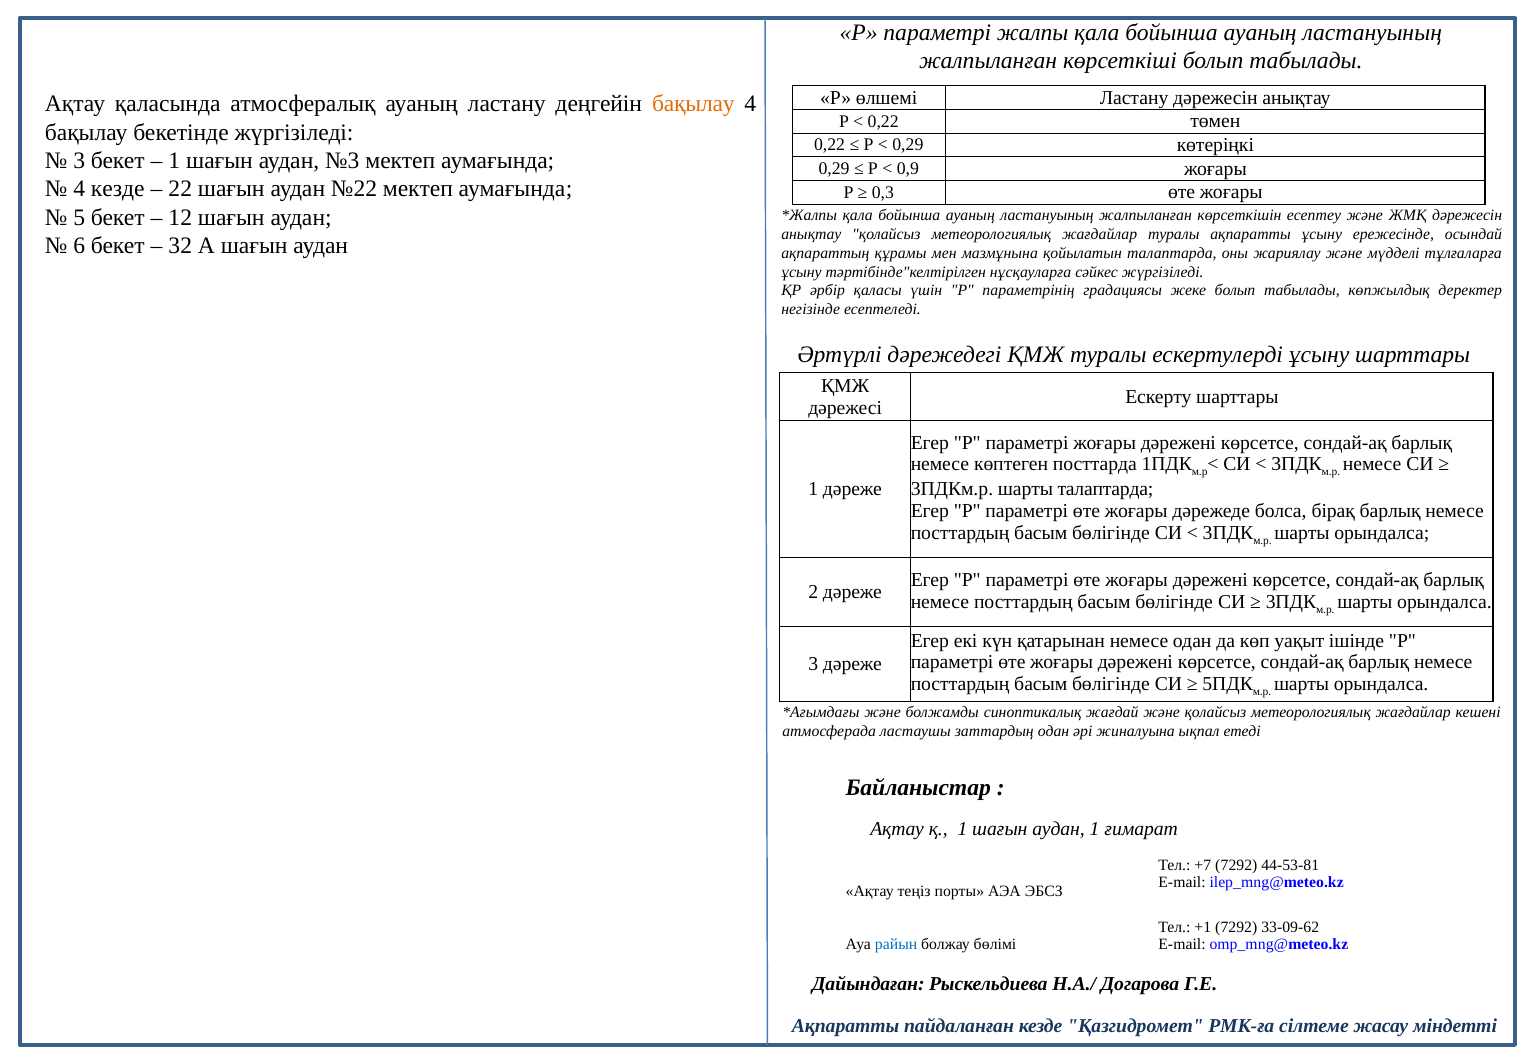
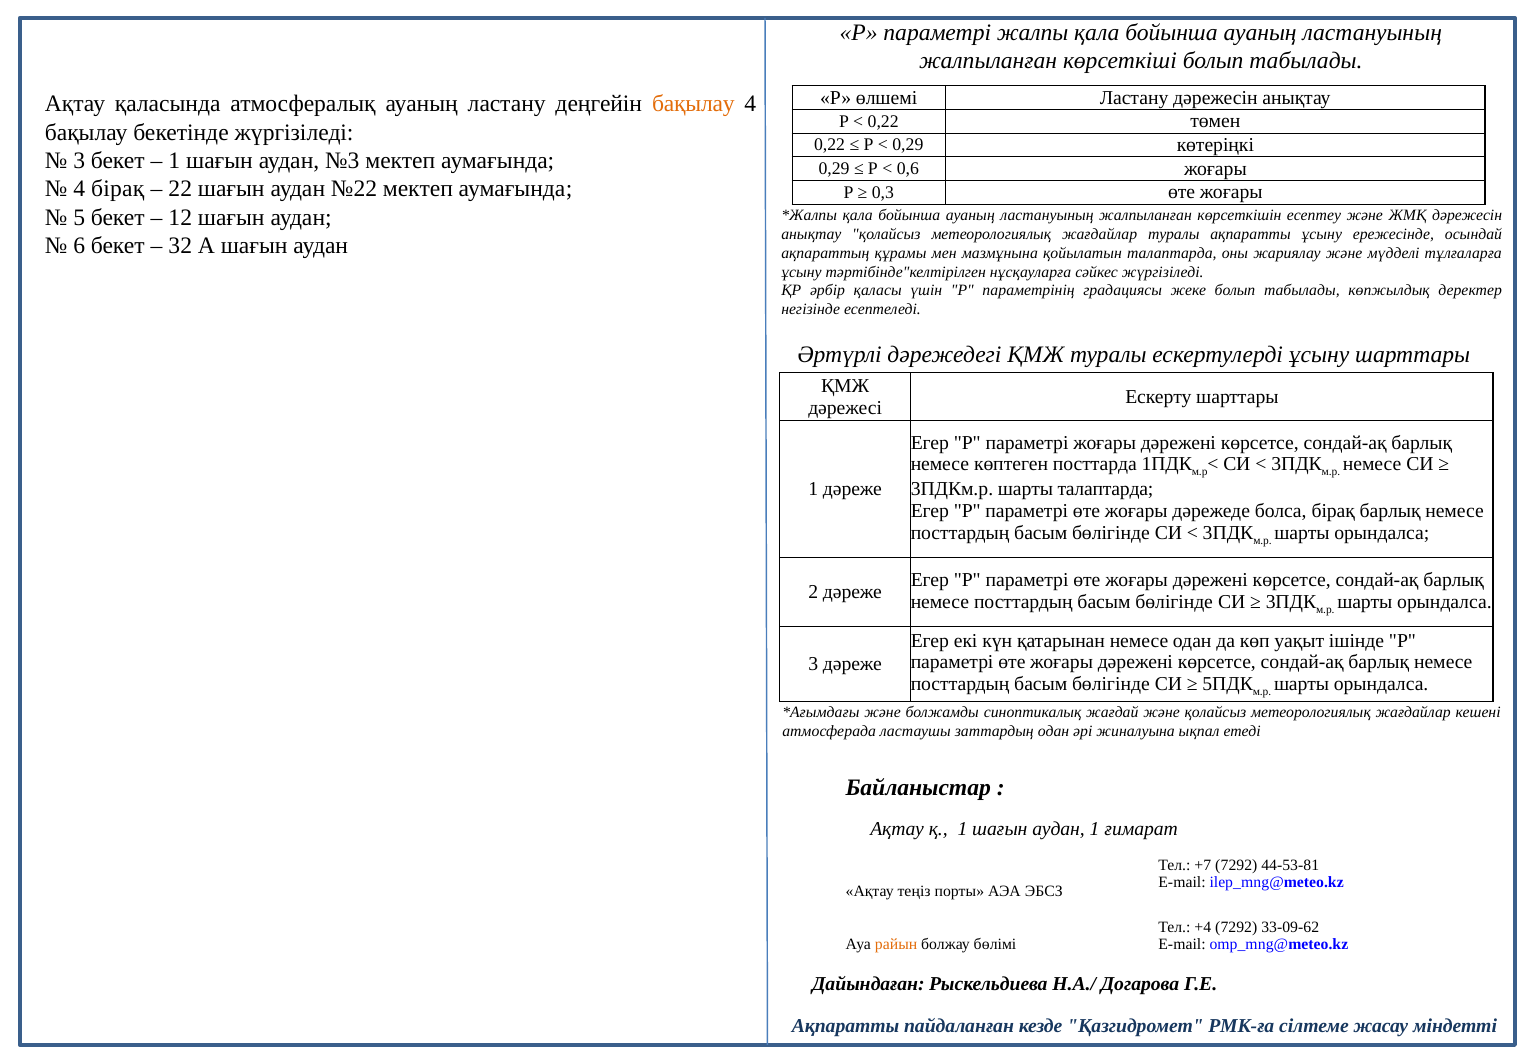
0,9: 0,9 -> 0,6 (908, 169)
4 кезде: кезде -> бірақ (118, 189)
+1: +1 -> +4 (1203, 927)
райын colour: blue -> orange (896, 944)
